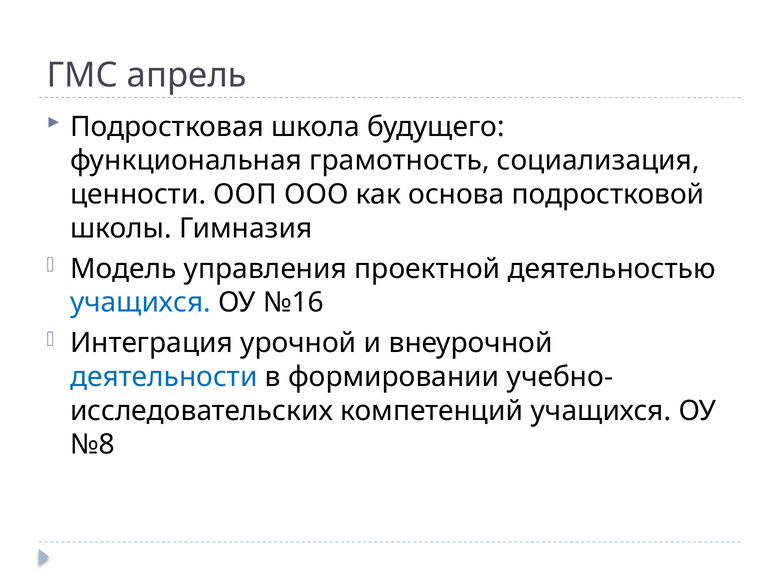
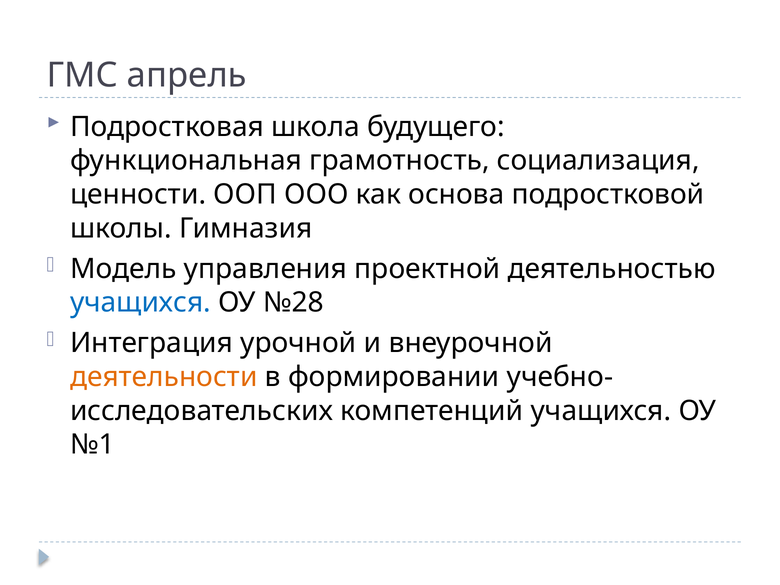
№16: №16 -> №28 (294, 303)
деятельности colour: blue -> orange (164, 377)
№8: №8 -> №1 (92, 445)
